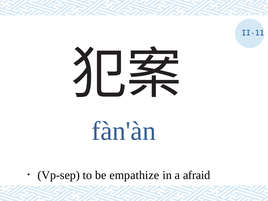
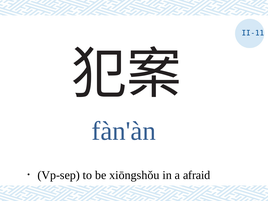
empathize: empathize -> xiōngshǒu (134, 175)
